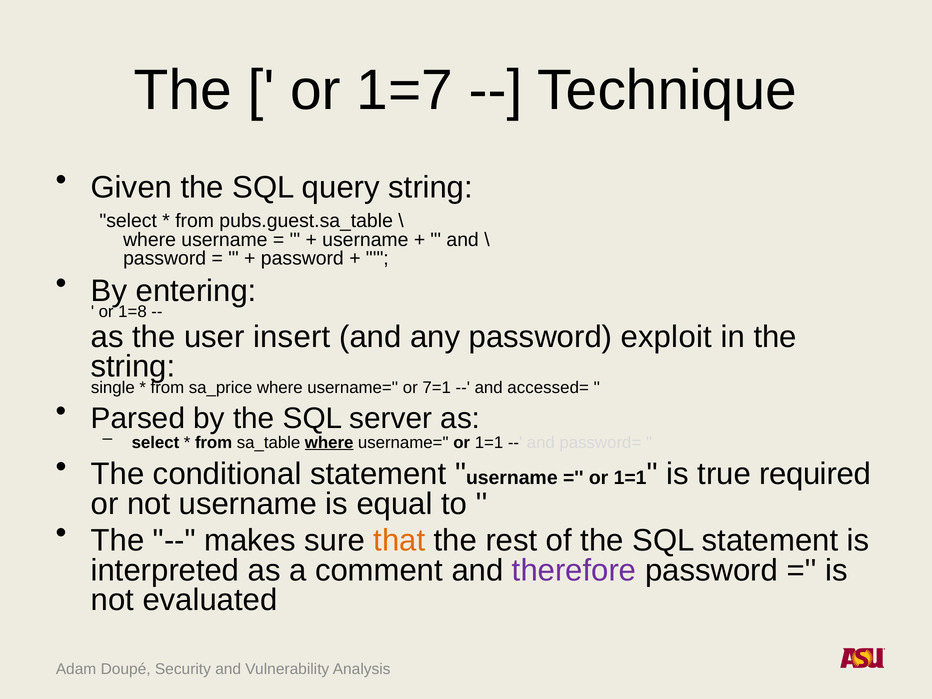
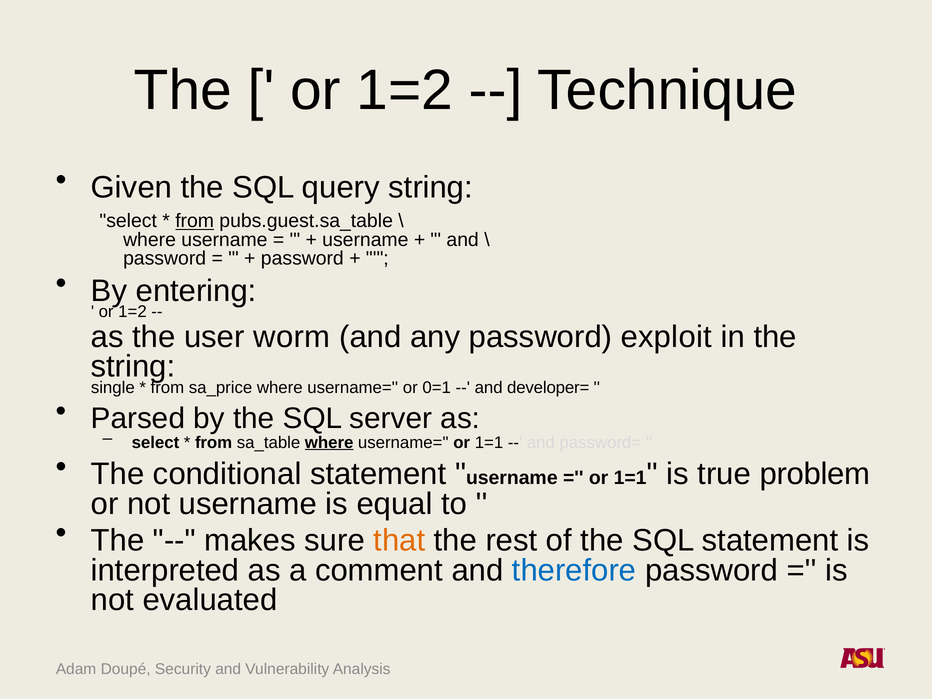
1=7: 1=7 -> 1=2 (405, 90)
from underline: none -> present (195, 221)
1=8: 1=8 -> 1=2 (132, 312)
insert: insert -> worm (292, 337)
7=1: 7=1 -> 0=1 (437, 388)
accessed=: accessed= -> developer= (548, 388)
required: required -> problem (815, 474)
therefore colour: purple -> blue (574, 570)
